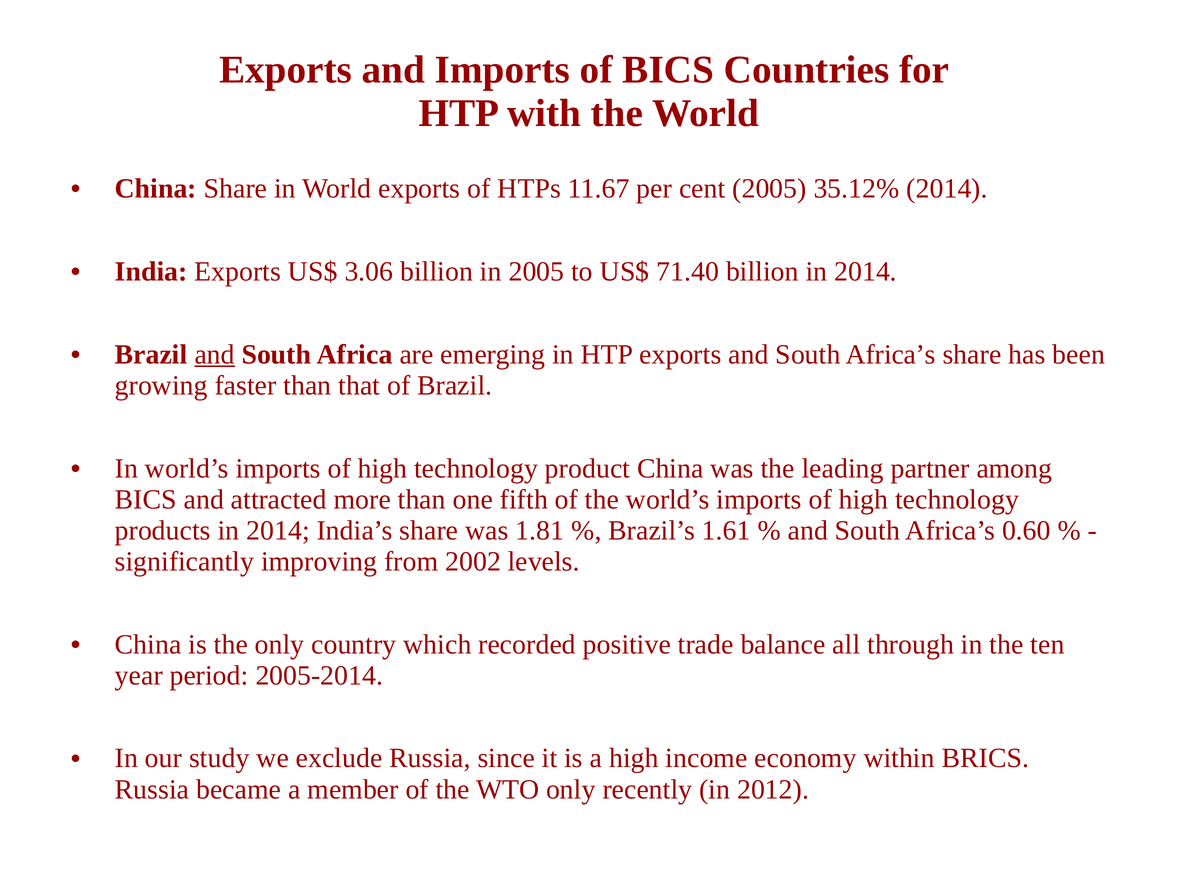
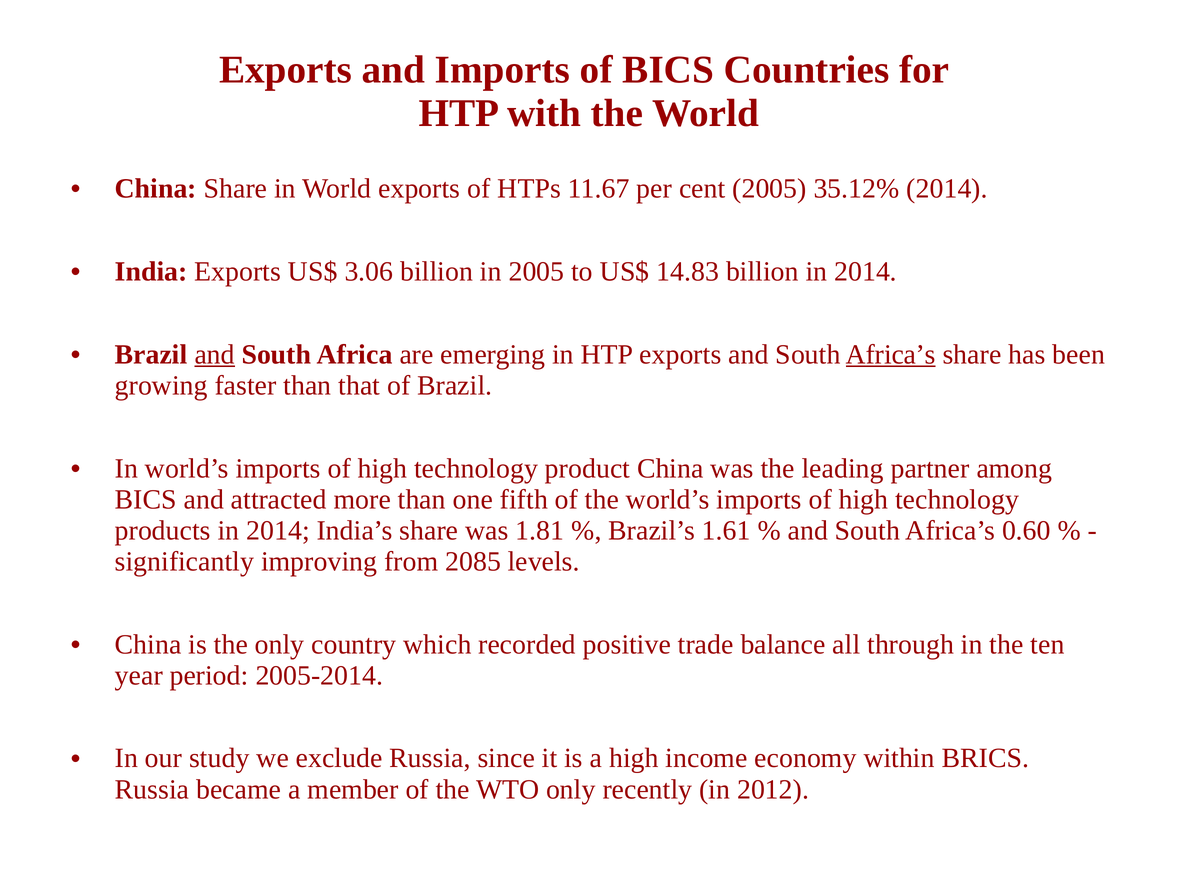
71.40: 71.40 -> 14.83 (688, 272)
Africa’s underline: none -> present (891, 355)
2002: 2002 -> 2085 (473, 562)
